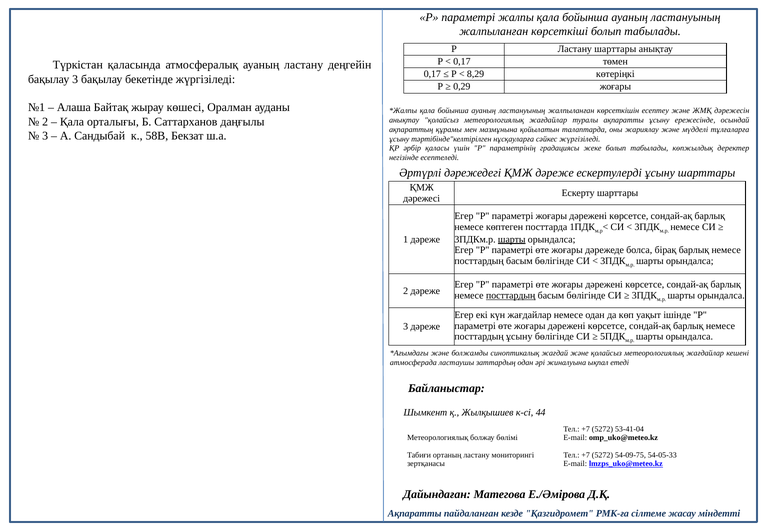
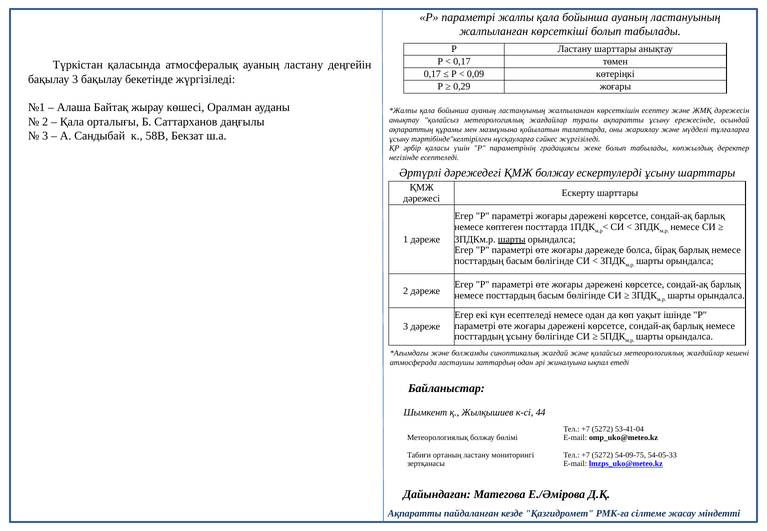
8,29: 8,29 -> 0,09 (476, 74)
ҚМЖ дәреже: дәреже -> болжау (555, 173)
посттардың underline: present -> none (511, 295)
күн жағдайлар: жағдайлар -> есептеледі (529, 315)
